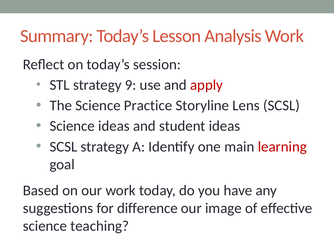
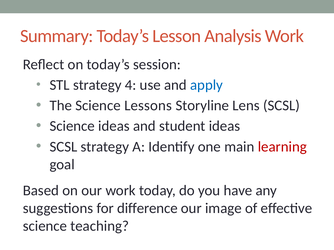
9: 9 -> 4 (131, 85)
apply colour: red -> blue (207, 85)
Practice: Practice -> Lessons (148, 106)
